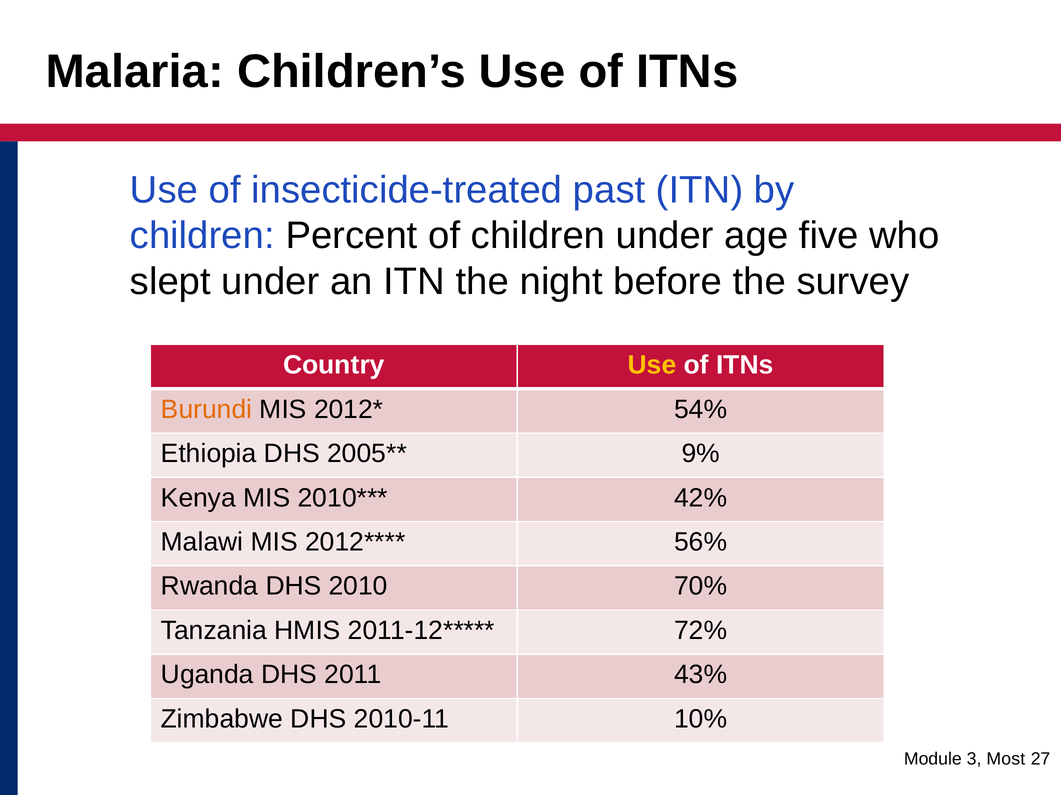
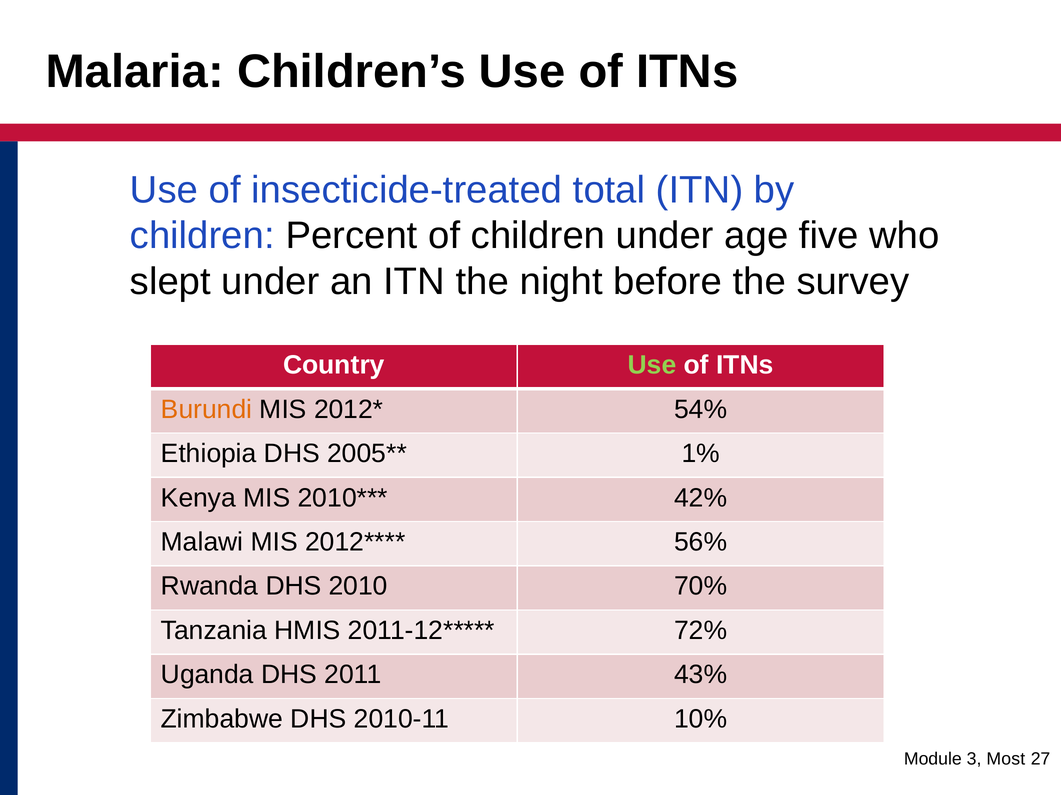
past: past -> total (609, 190)
Use colour: yellow -> light green (652, 365)
9%: 9% -> 1% (701, 454)
